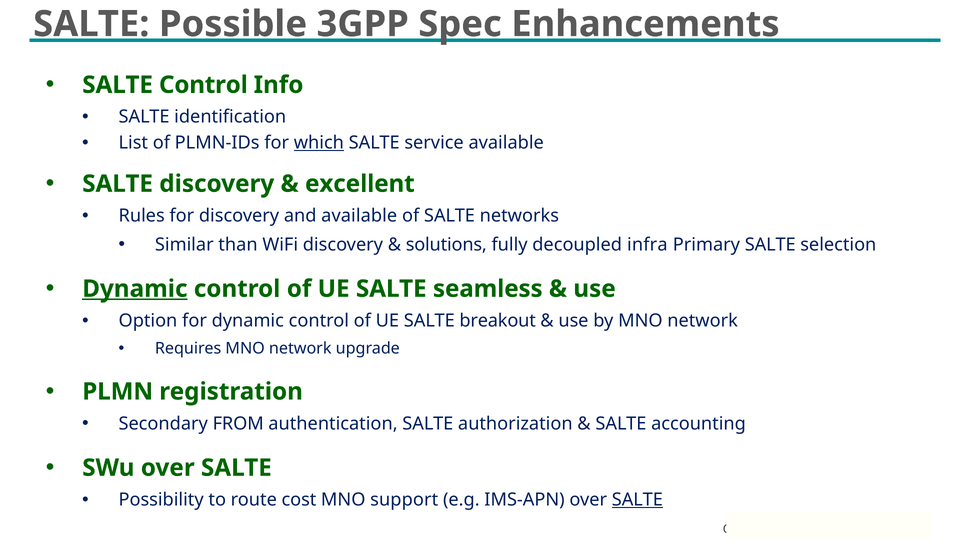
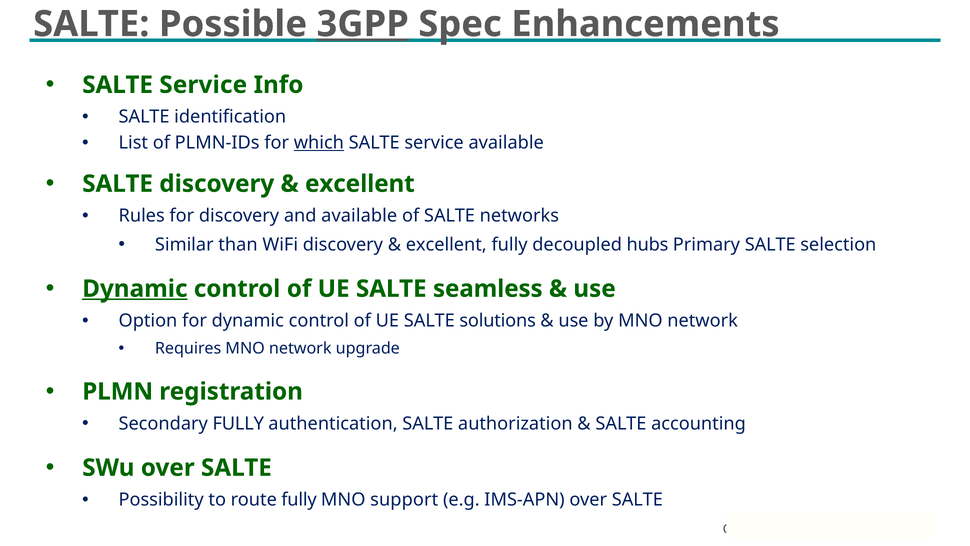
3GPP underline: none -> present (363, 24)
Control: Control -> Service (203, 85)
solutions: solutions -> excellent (446, 245)
infra: infra -> hubs (648, 245)
breakout: breakout -> solutions (498, 321)
Secondary FROM: FROM -> FULLY (238, 423)
route cost: cost -> fully (299, 500)
SALTE underline: present -> none (637, 500)
